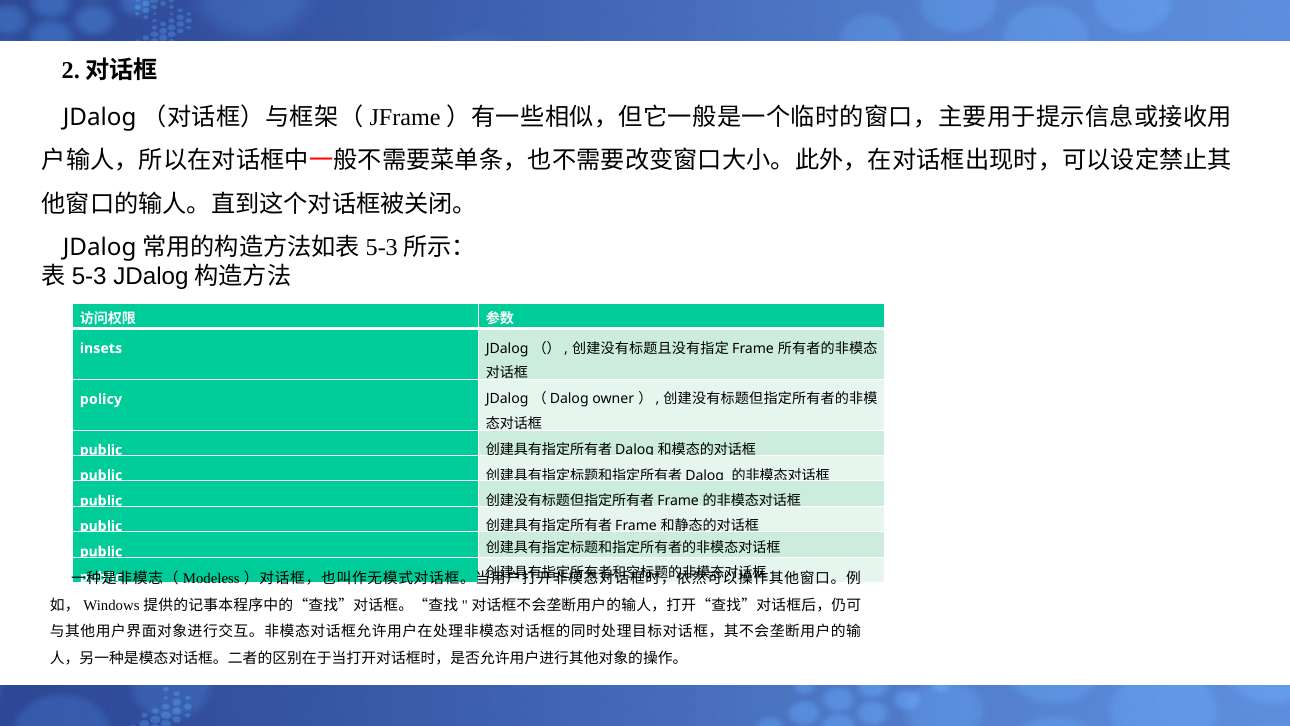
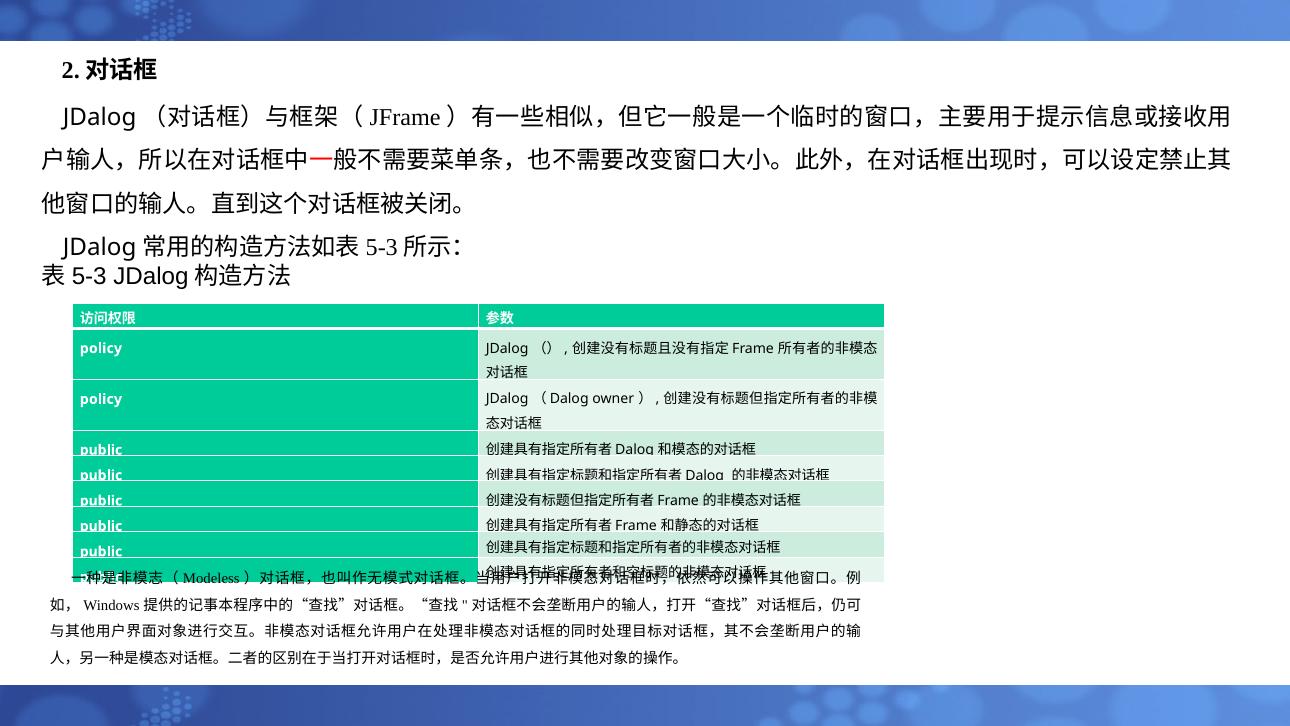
insets: insets -> policy (101, 348)
